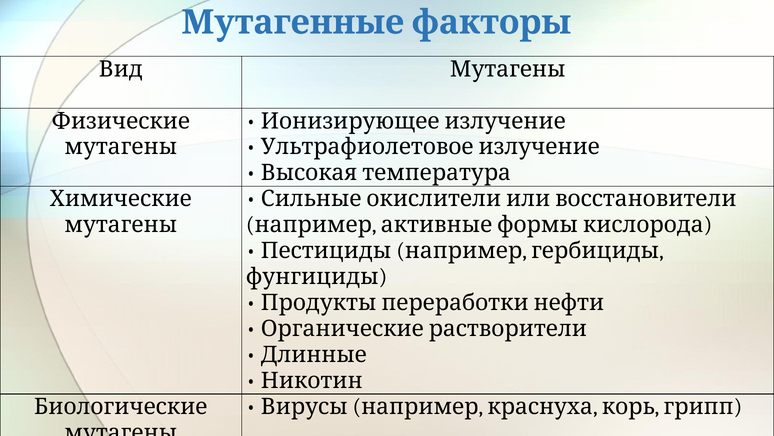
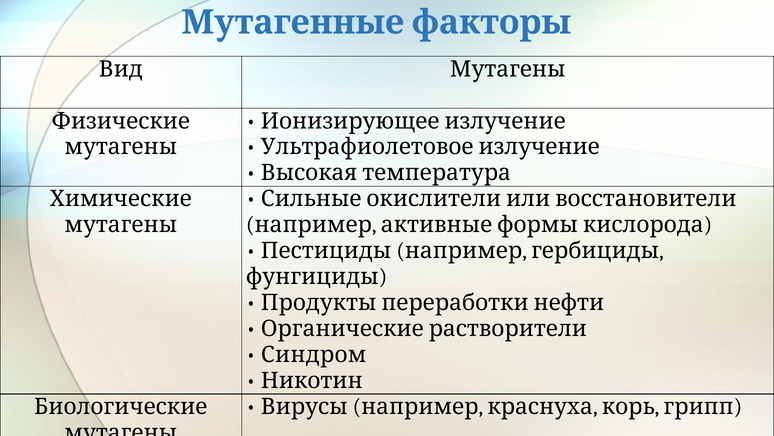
Длинные: Длинные -> Синдром (314, 354)
